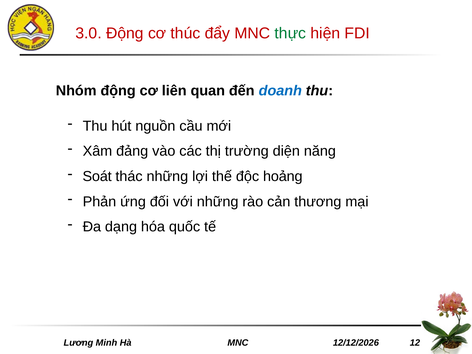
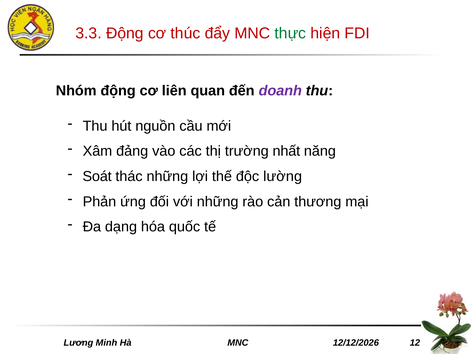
3.0: 3.0 -> 3.3 (89, 33)
doanh colour: blue -> purple (280, 91)
diện: diện -> nhất (286, 151)
hoảng: hoảng -> lường (283, 176)
